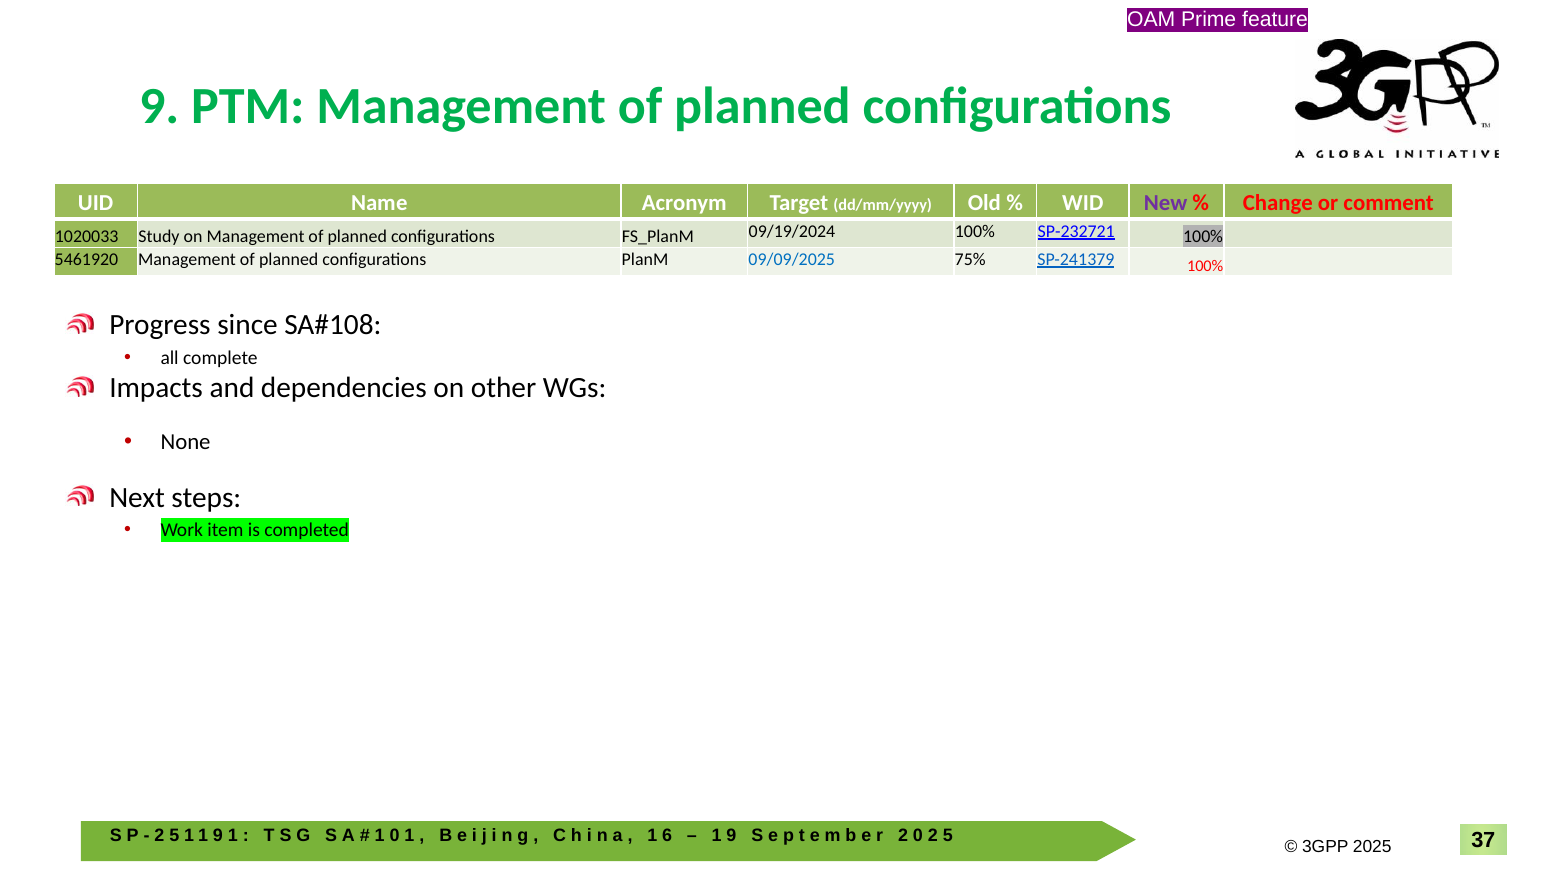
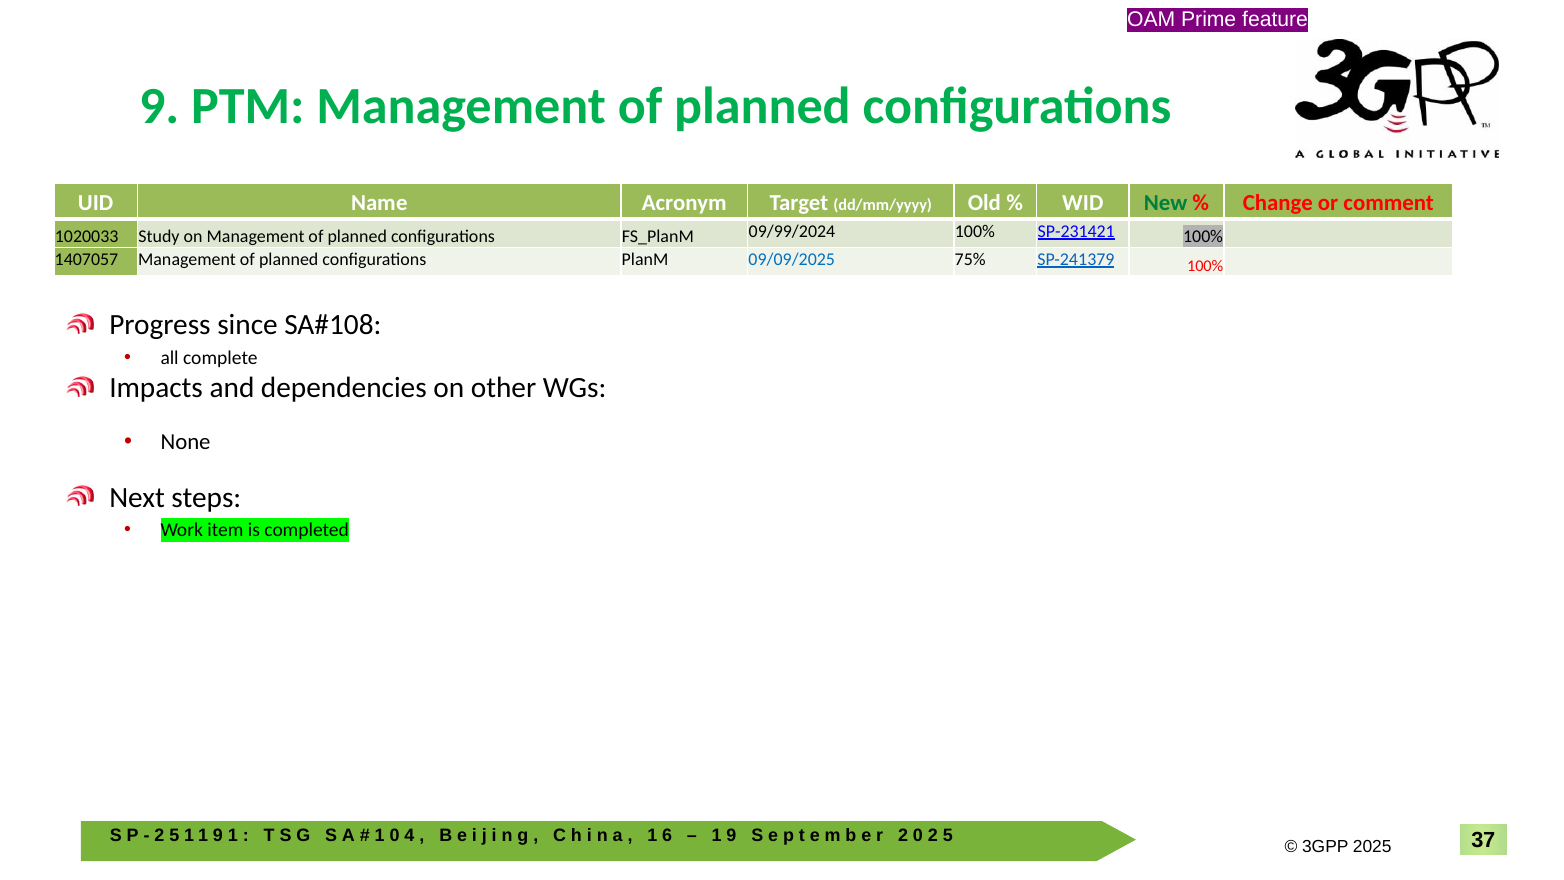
New colour: purple -> green (1166, 203)
09/19/2024: 09/19/2024 -> 09/99/2024 (792, 232)
SP-232721: SP-232721 -> SP-231421 (1076, 232)
5461920: 5461920 -> 1407057 (86, 259)
1: 1 -> 4 (409, 836)
